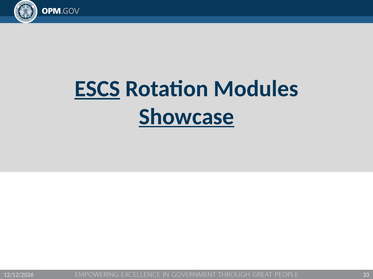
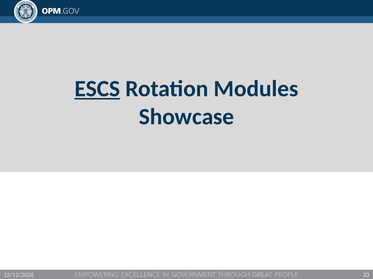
Showcase underline: present -> none (187, 117)
